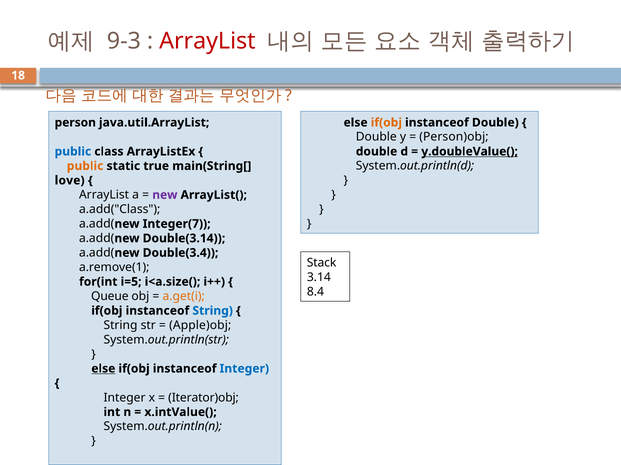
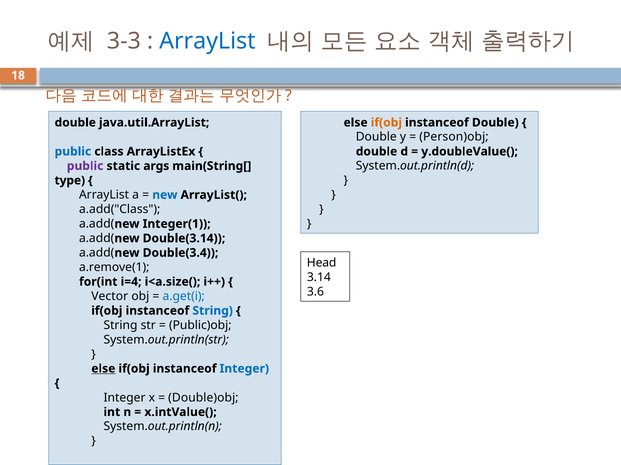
9-3: 9-3 -> 3-3 (124, 41)
ArrayList colour: red -> blue (207, 41)
person: person -> double (75, 123)
y.doubleValue( underline: present -> none (470, 152)
public colour: orange -> purple (85, 166)
true: true -> args (156, 166)
love: love -> type (70, 181)
new colour: purple -> blue (165, 195)
Integer(7: Integer(7 -> Integer(1 (177, 224)
Stack: Stack -> Head (322, 263)
i=5: i=5 -> i=4 (131, 282)
8.4: 8.4 -> 3.6 (315, 292)
Queue: Queue -> Vector (110, 297)
a.get(i colour: orange -> blue (184, 297)
Apple)obj: Apple)obj -> Public)obj (200, 326)
Iterator)obj: Iterator)obj -> Double)obj (203, 398)
